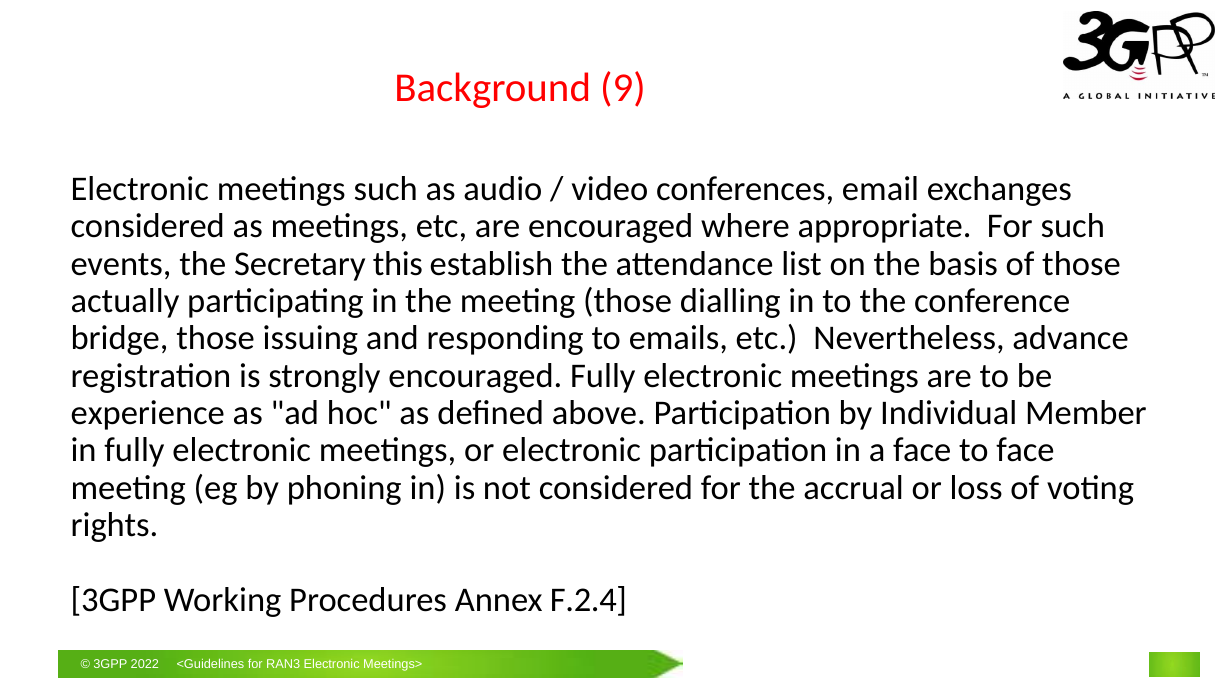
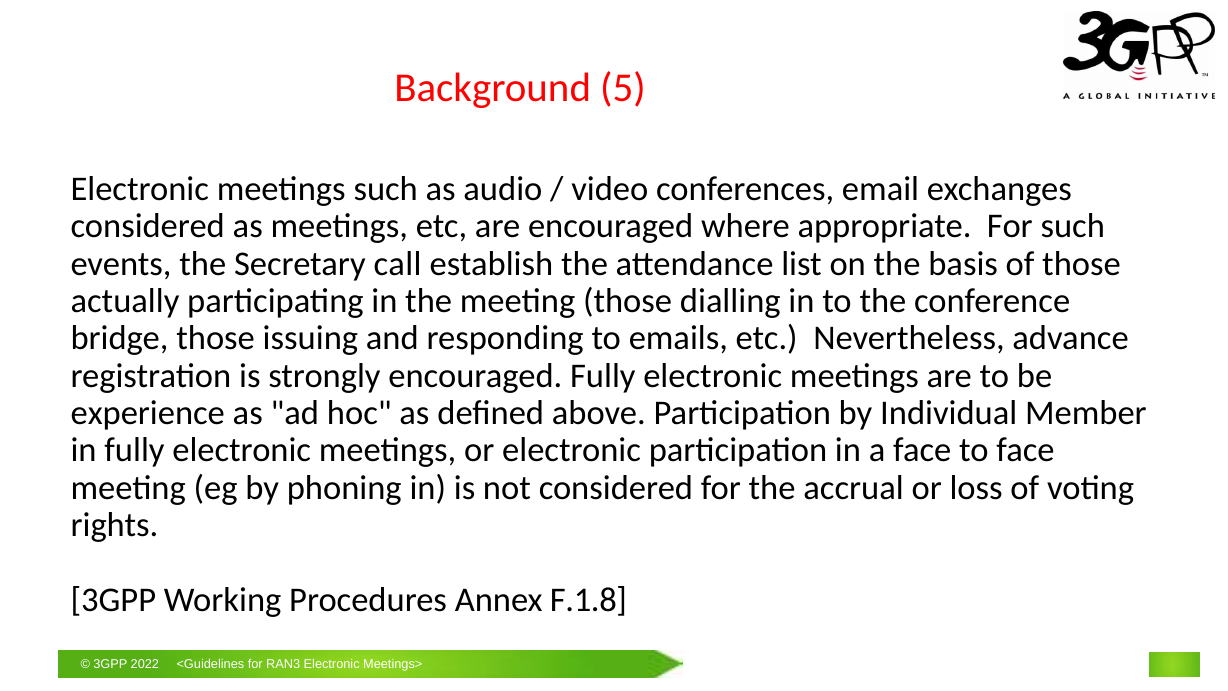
9: 9 -> 5 (623, 88)
this: this -> call (398, 264)
F.2.4: F.2.4 -> F.1.8 (588, 600)
